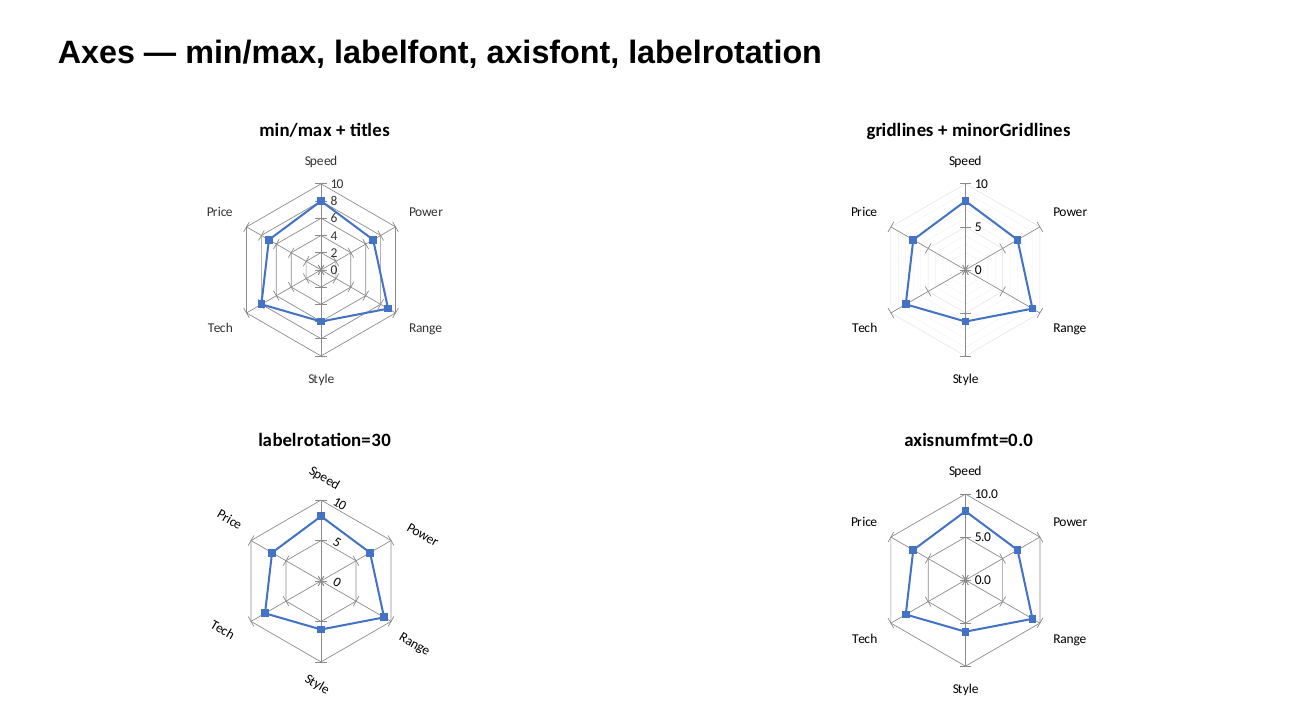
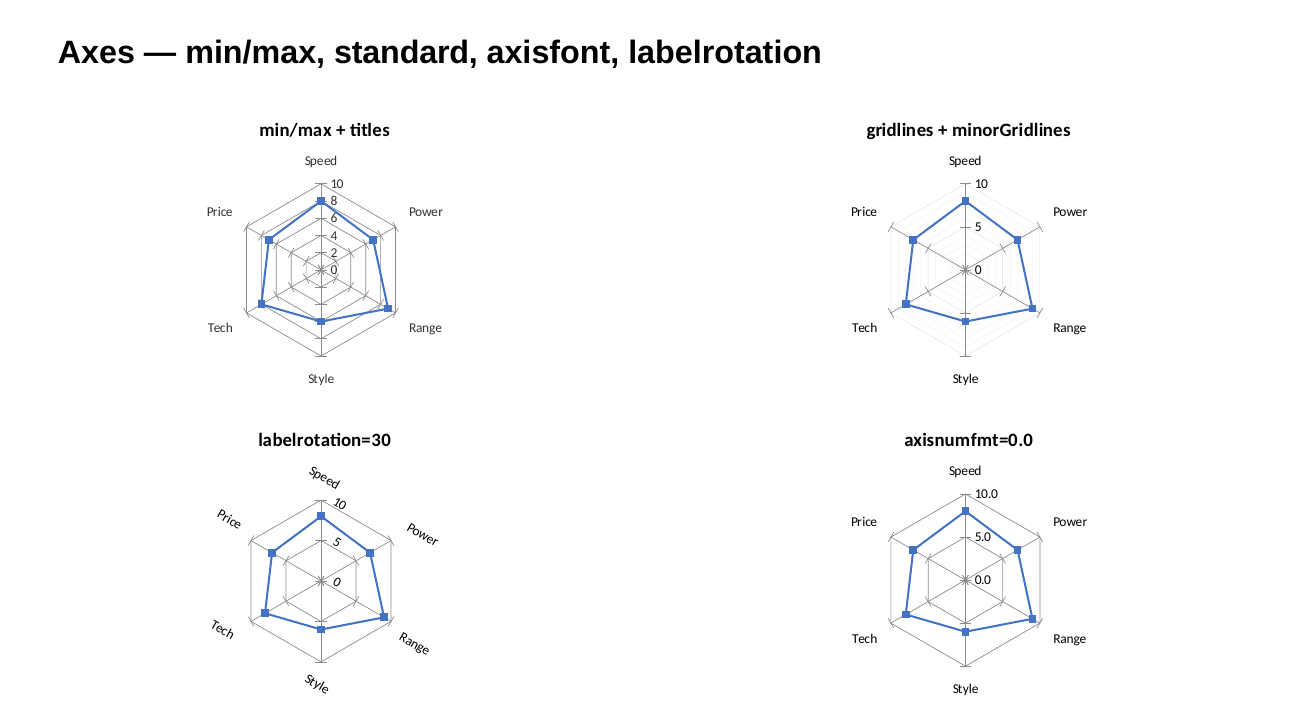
labelfont: labelfont -> standard (406, 52)
